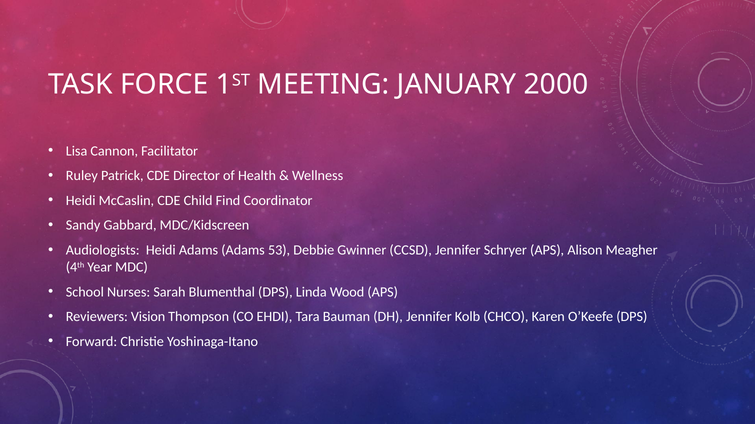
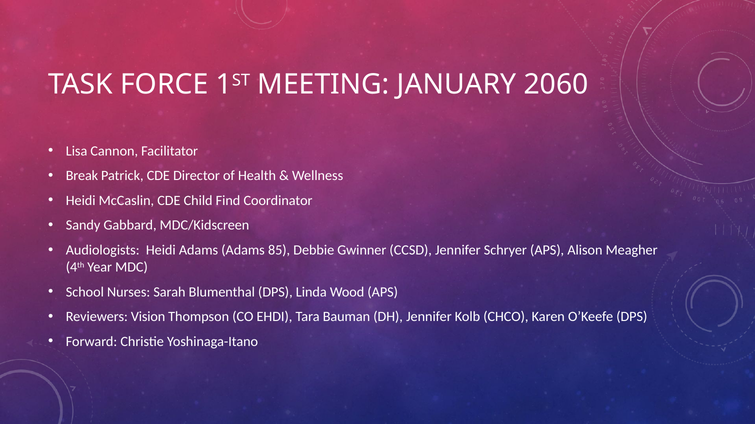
2000: 2000 -> 2060 (556, 85)
Ruley: Ruley -> Break (82, 176)
53: 53 -> 85 (279, 251)
